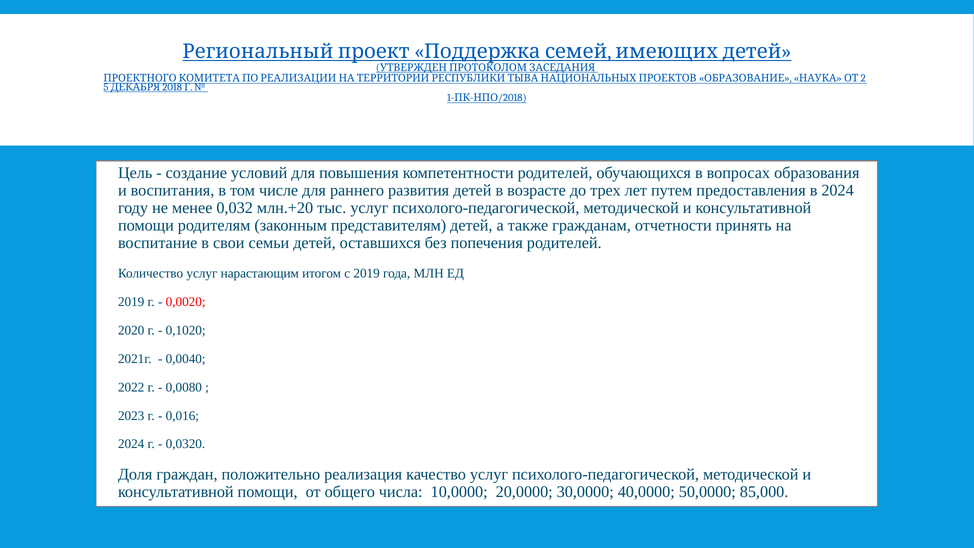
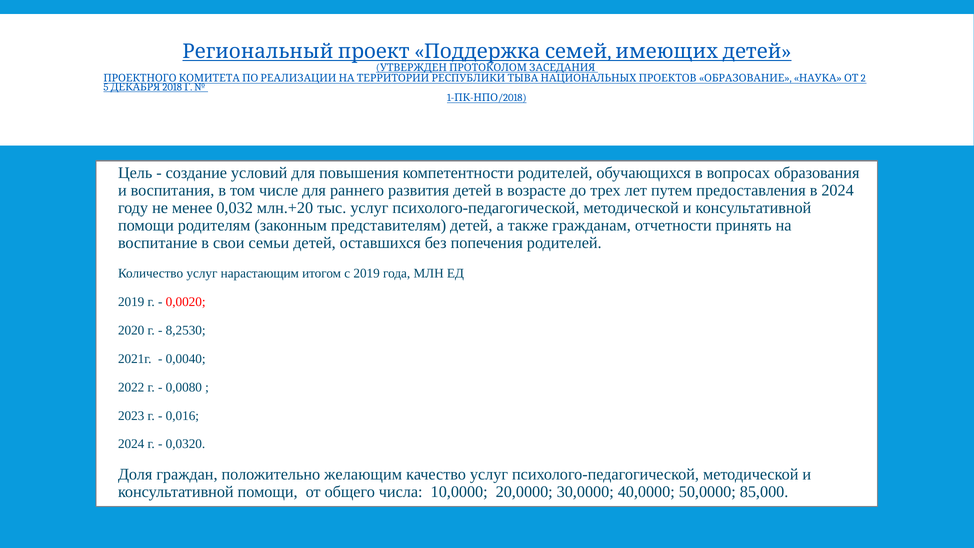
0,1020: 0,1020 -> 8,2530 (186, 330)
реализация: реализация -> желающим (363, 474)
